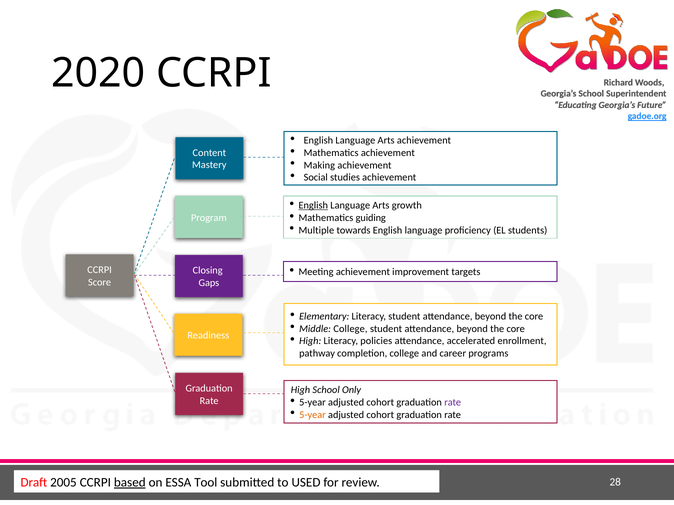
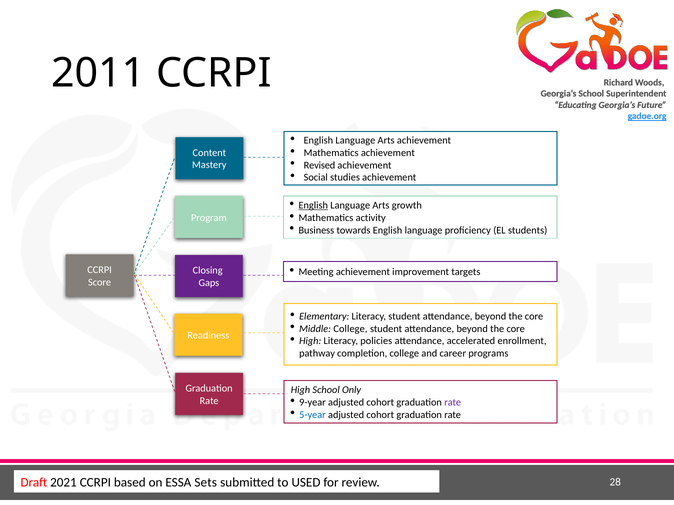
2020: 2020 -> 2011 (98, 73)
Making: Making -> Revised (319, 165)
guiding: guiding -> activity (371, 218)
Multiple: Multiple -> Business (316, 230)
5-year: 5-year -> 9-year (312, 403)
5-year colour: orange -> blue (312, 415)
2005: 2005 -> 2021 (63, 483)
based underline: present -> none (130, 483)
Tool: Tool -> Sets (206, 483)
